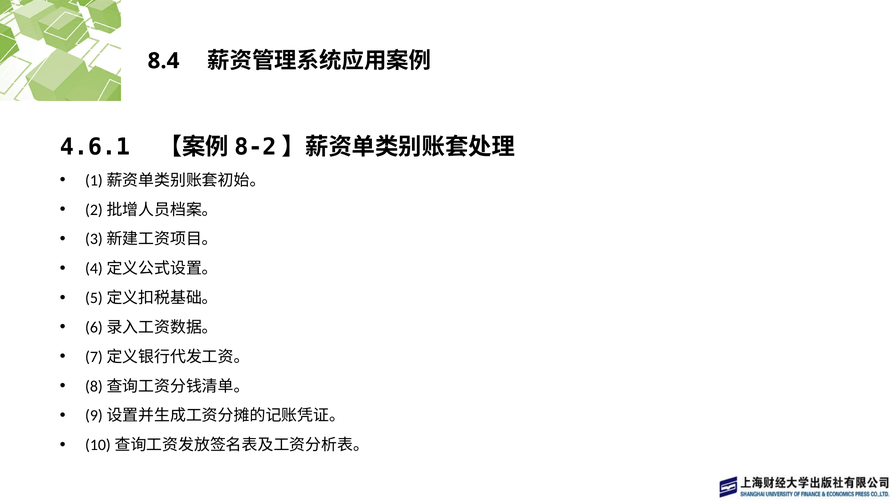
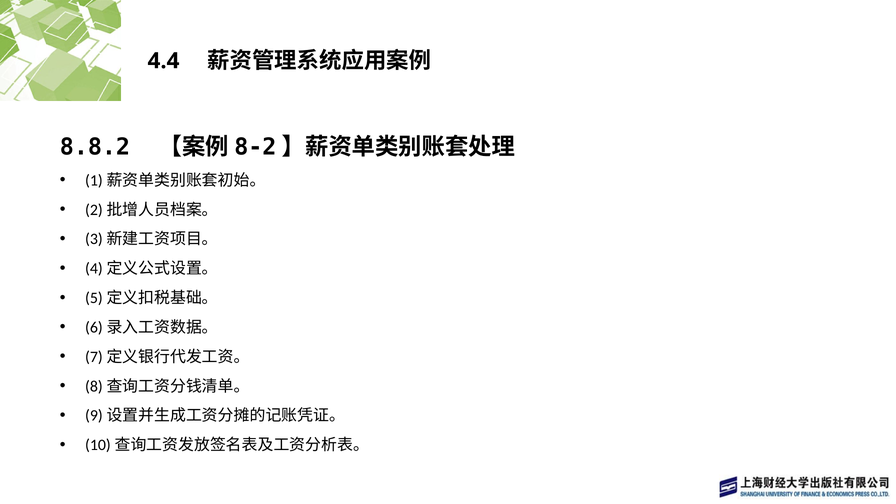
8.4: 8.4 -> 4.4 (163, 61)
4.6.1: 4.6.1 -> 8.8.2 (95, 147)
